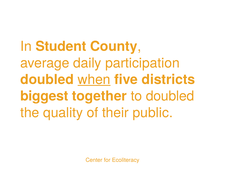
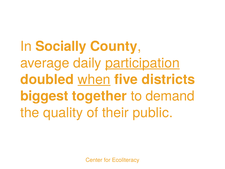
Student: Student -> Socially (61, 46)
participation underline: none -> present (142, 63)
to doubled: doubled -> demand (170, 96)
